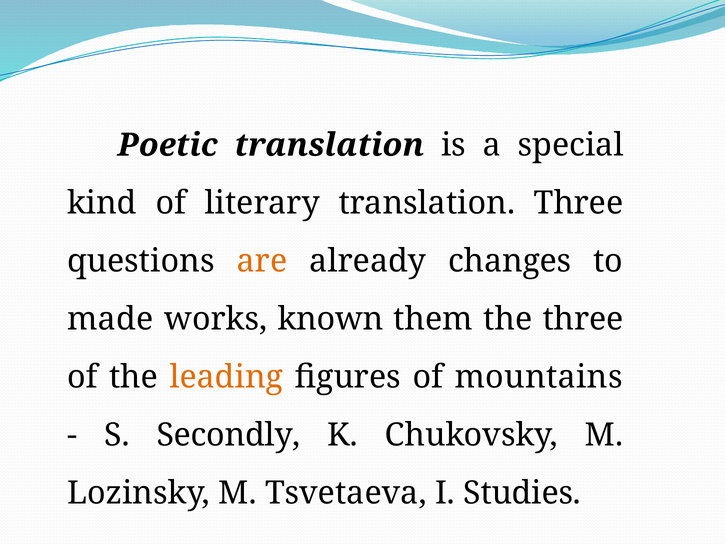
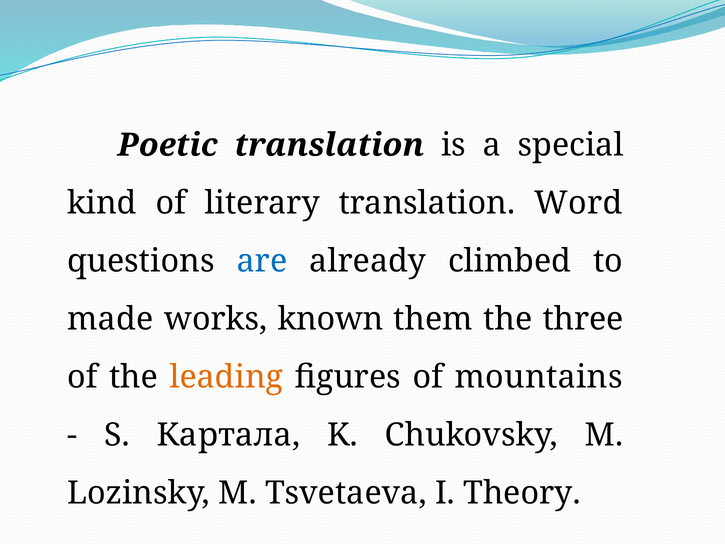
translation Three: Three -> Word (578, 203)
are colour: orange -> blue (262, 261)
changes: changes -> climbed (510, 261)
Secondly: Secondly -> Картала (228, 435)
Studies: Studies -> Theory (522, 493)
